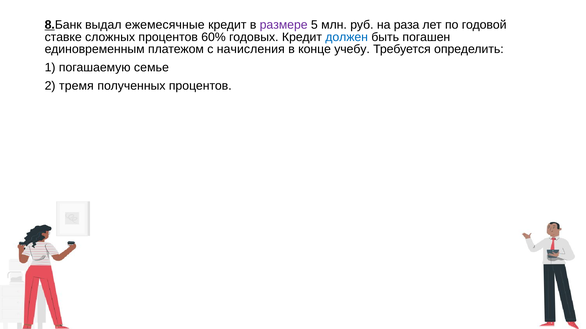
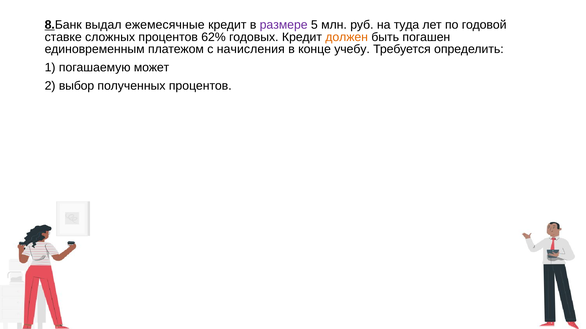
раза: раза -> туда (407, 25)
60%: 60% -> 62% (214, 37)
должен colour: blue -> orange (347, 37)
семье: семье -> может (152, 68)
тремя: тремя -> выбор (77, 86)
